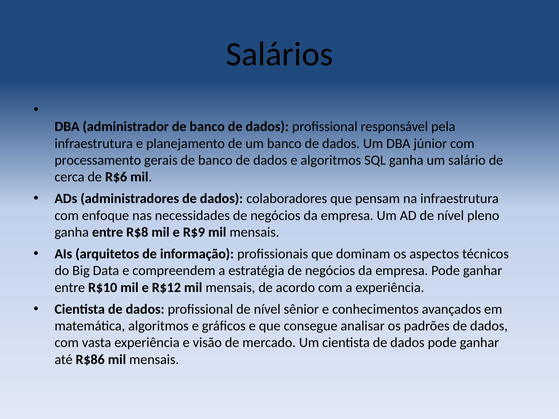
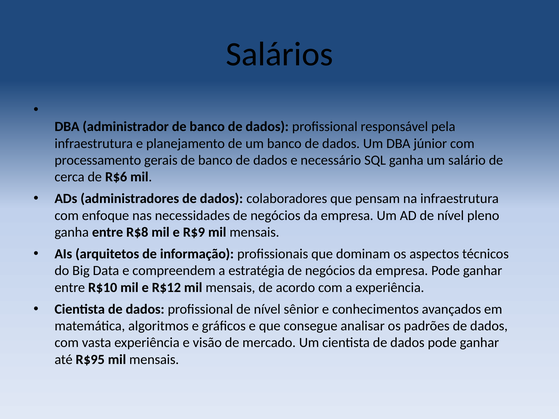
e algoritmos: algoritmos -> necessário (331, 160)
R$86: R$86 -> R$95 (90, 360)
